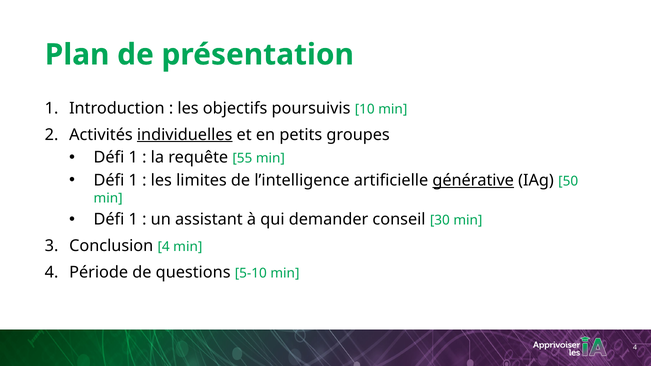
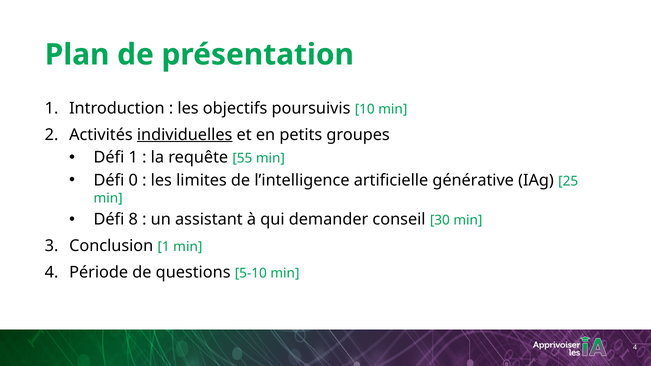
1: 1 -> 0 (133, 181)
générative underline: present -> none (473, 181)
50: 50 -> 25 (568, 181)
1: 1 -> 8 (133, 220)
Conclusion 4: 4 -> 1 (164, 247)
